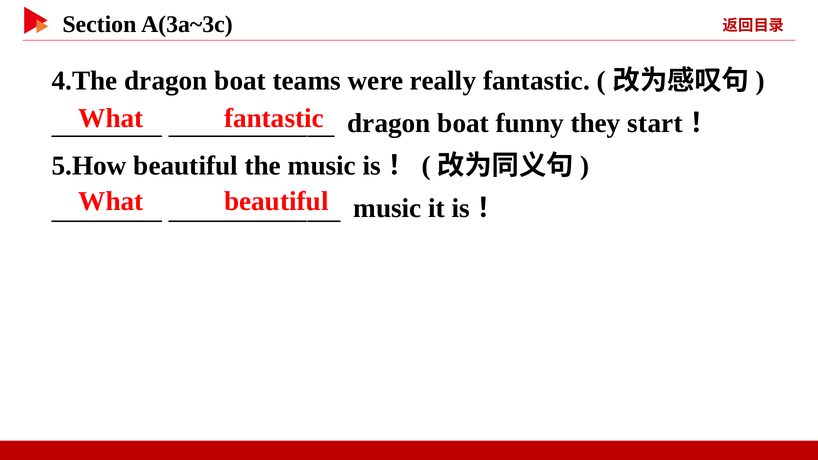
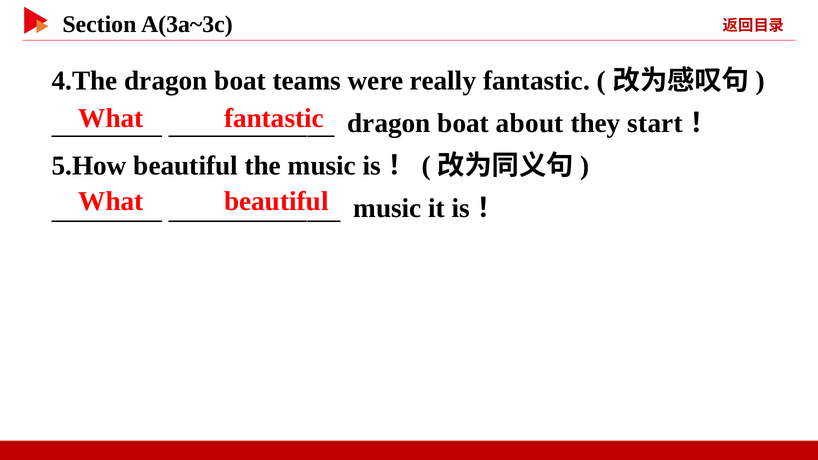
funny: funny -> about (530, 123)
